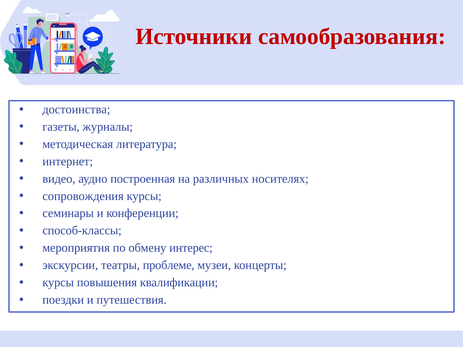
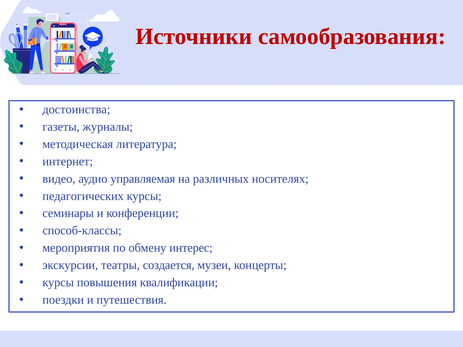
построенная: построенная -> управляемая (143, 179)
сопровождения: сопровождения -> педагогических (83, 196)
проблеме: проблеме -> создается (169, 265)
